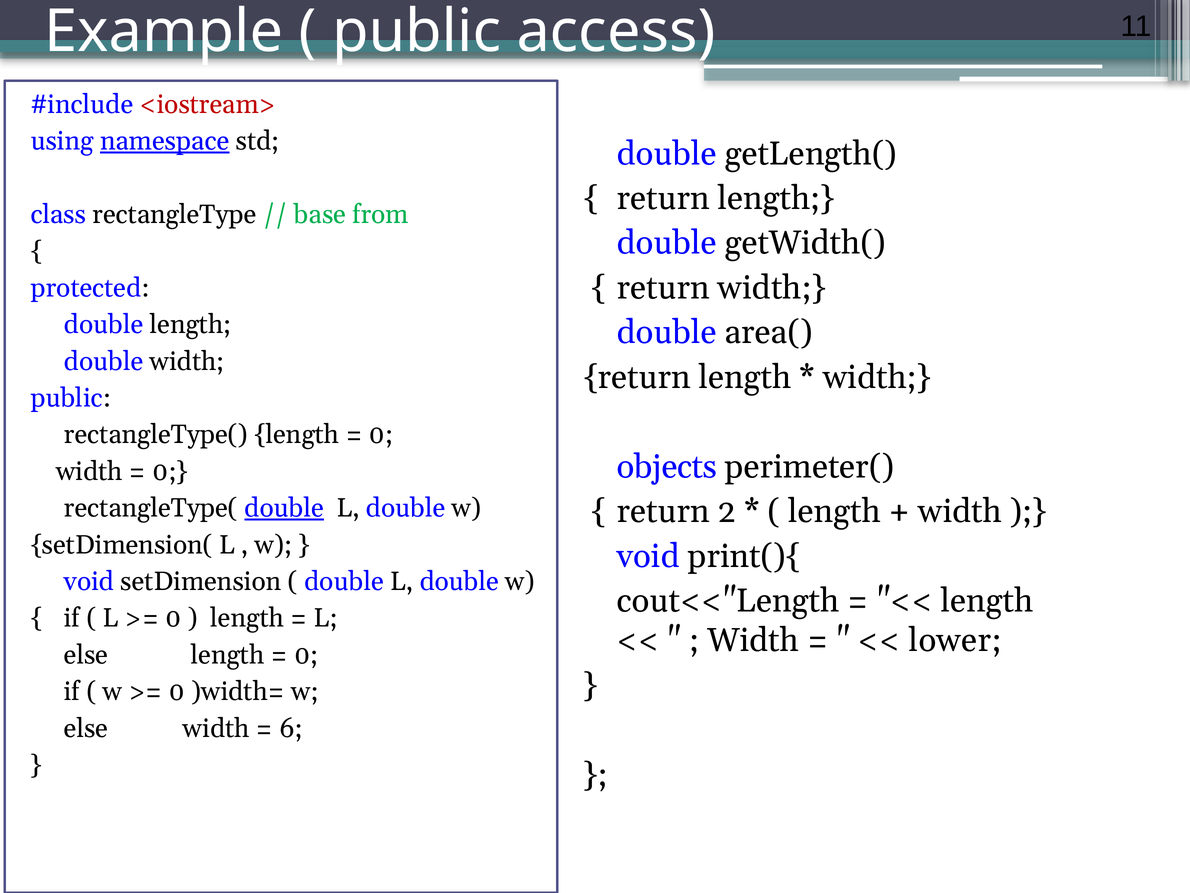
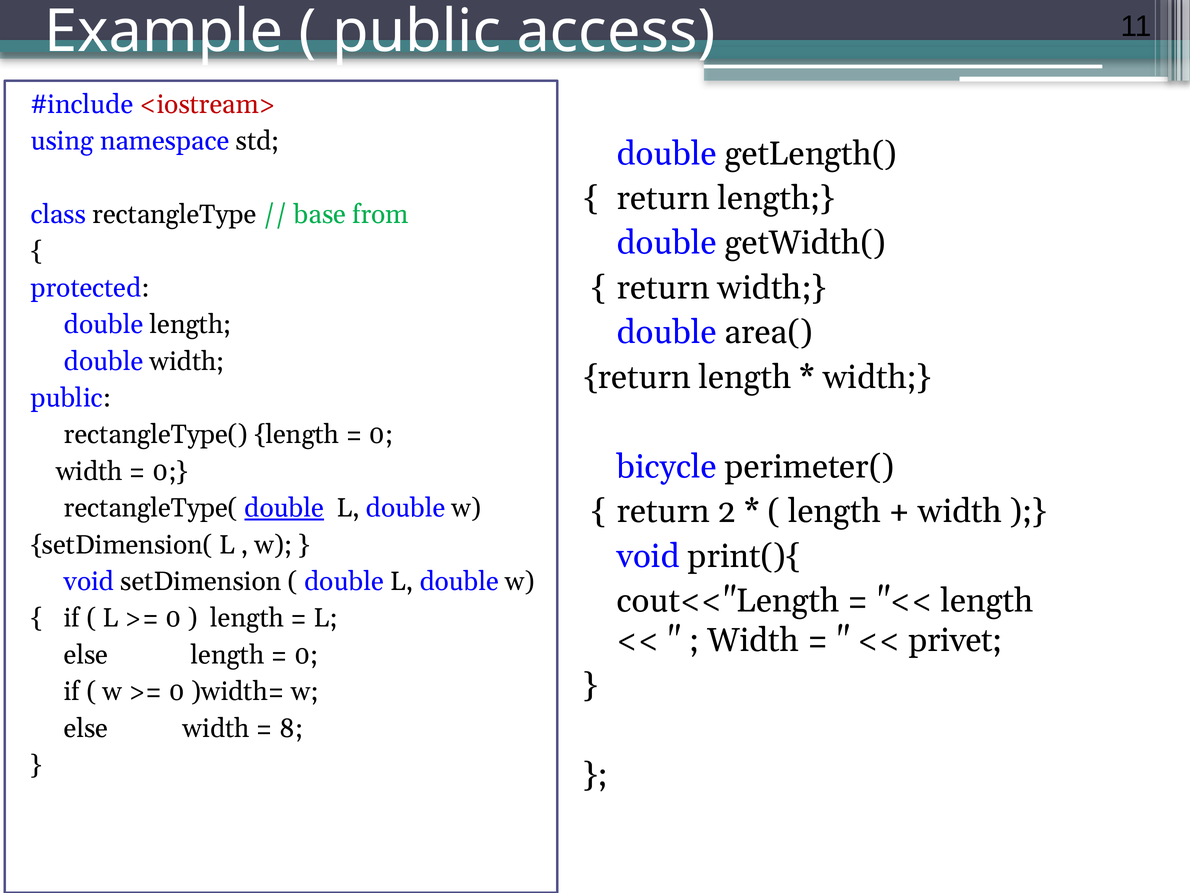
namespace underline: present -> none (165, 141)
objects: objects -> bicycle (667, 466)
lower: lower -> privet (956, 640)
6: 6 -> 8 (291, 728)
